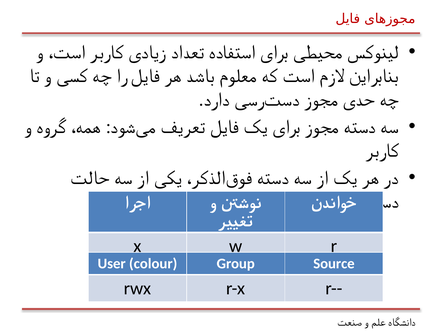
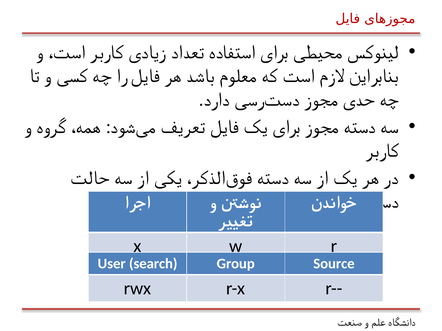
colour: colour -> search (153, 264)
